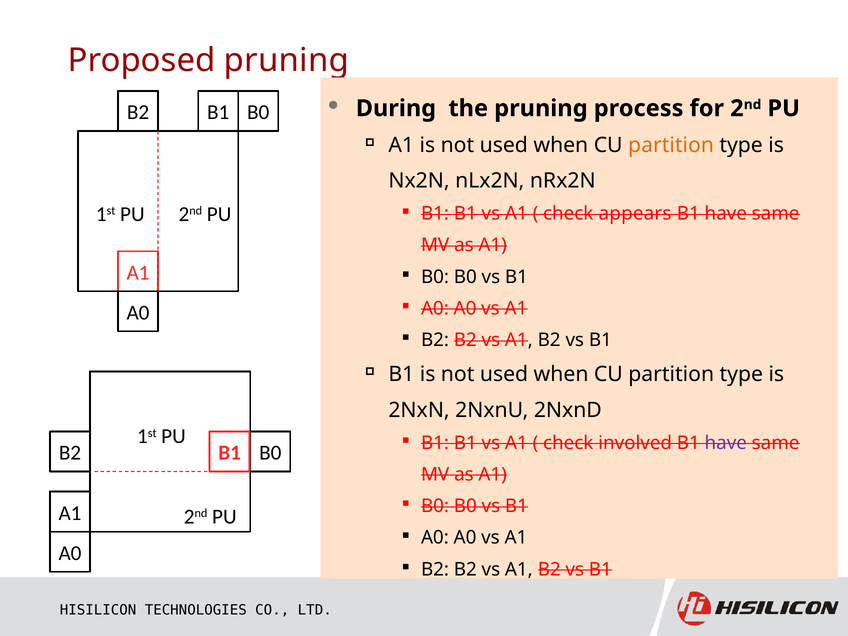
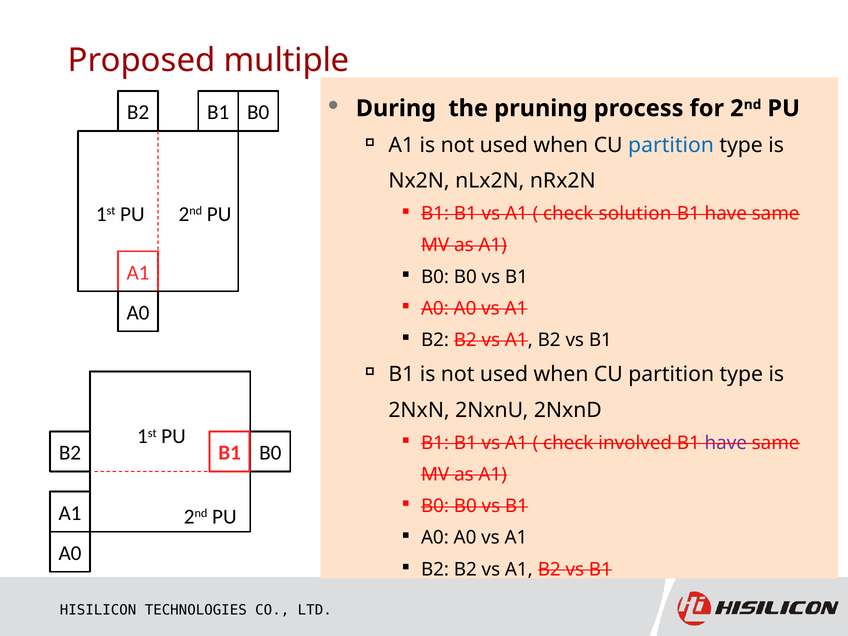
Proposed pruning: pruning -> multiple (287, 60)
partition colour: orange -> blue (671, 145)
appears: appears -> solution (635, 214)
